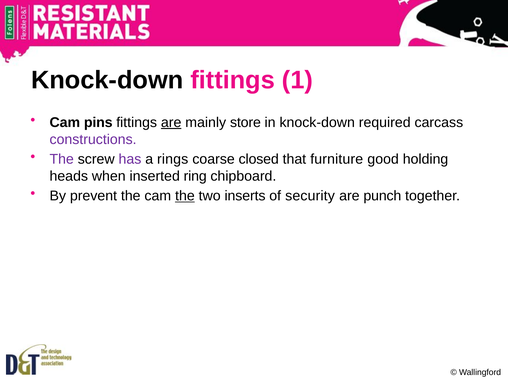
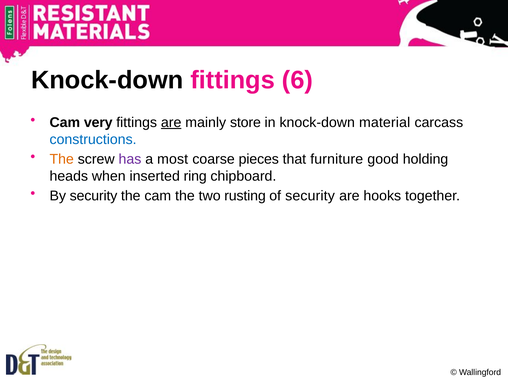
1: 1 -> 6 (297, 80)
pins: pins -> very (98, 123)
required: required -> material (385, 123)
constructions colour: purple -> blue (93, 139)
The colour: purple -> orange (62, 159)
rings: rings -> most (173, 159)
closed: closed -> pieces (259, 159)
By prevent: prevent -> security (94, 196)
the underline: present -> none (185, 196)
inserts: inserts -> rusting (245, 196)
punch: punch -> hooks (382, 196)
